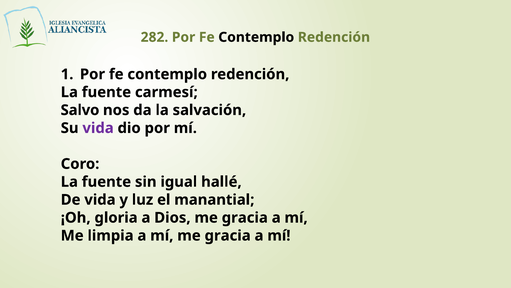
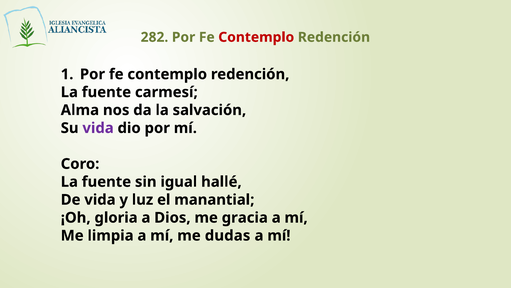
Contemplo colour: black -> red (256, 37)
Salvo: Salvo -> Alma (80, 110)
mí me gracia: gracia -> dudas (228, 235)
